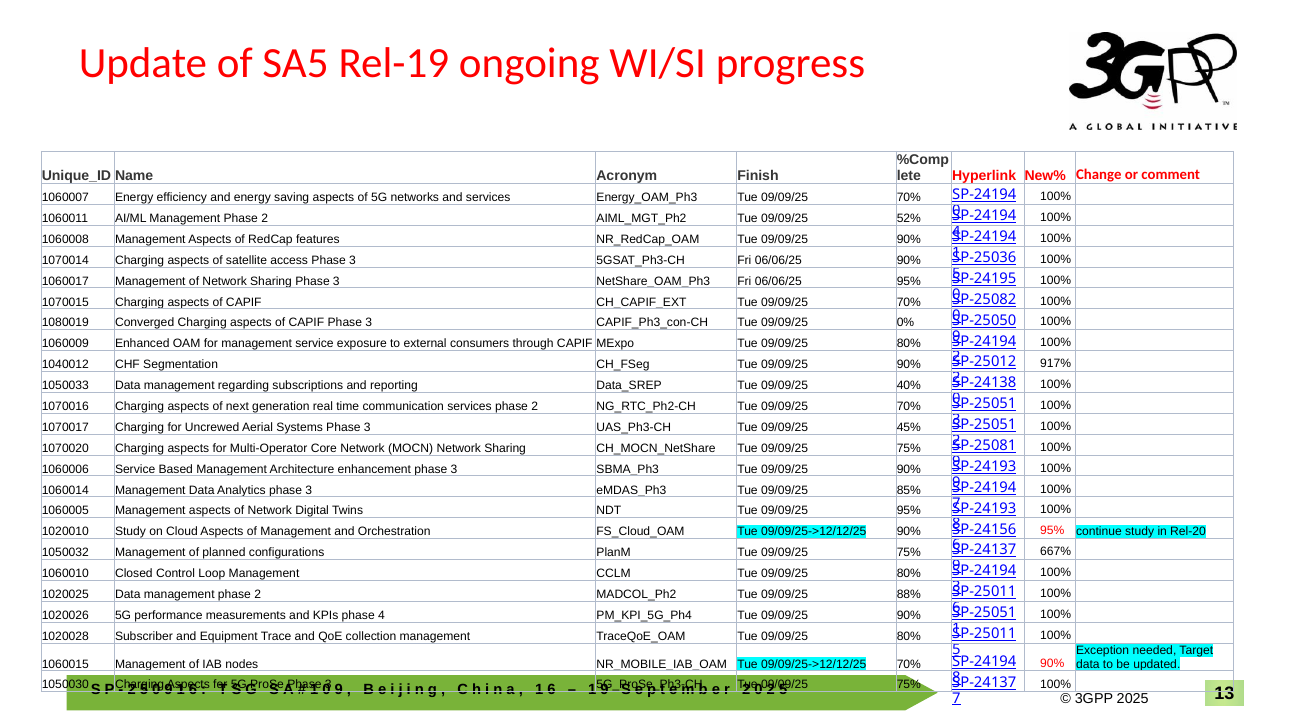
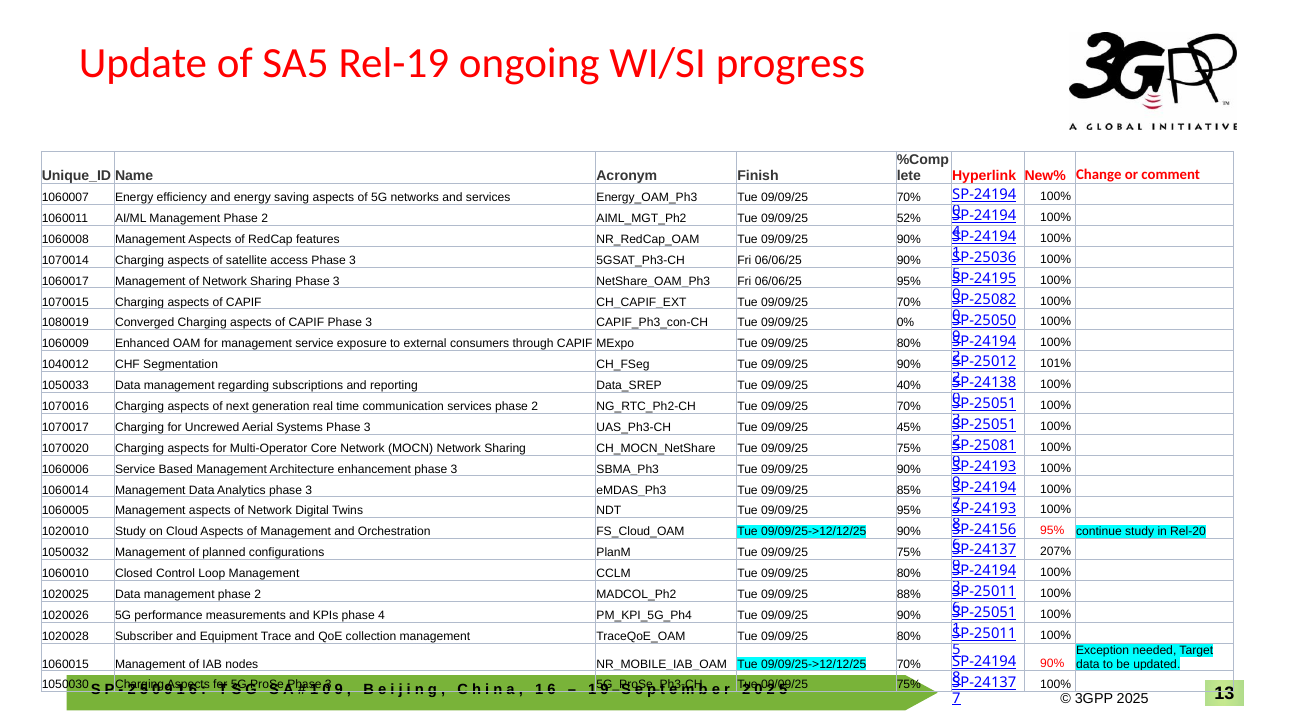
917%: 917% -> 101% (1056, 364)
667%: 667% -> 207% (1056, 552)
